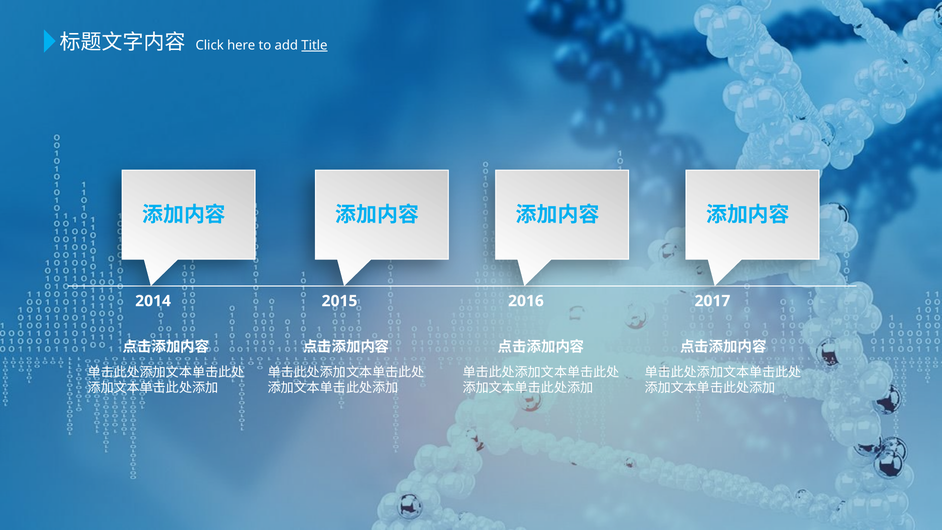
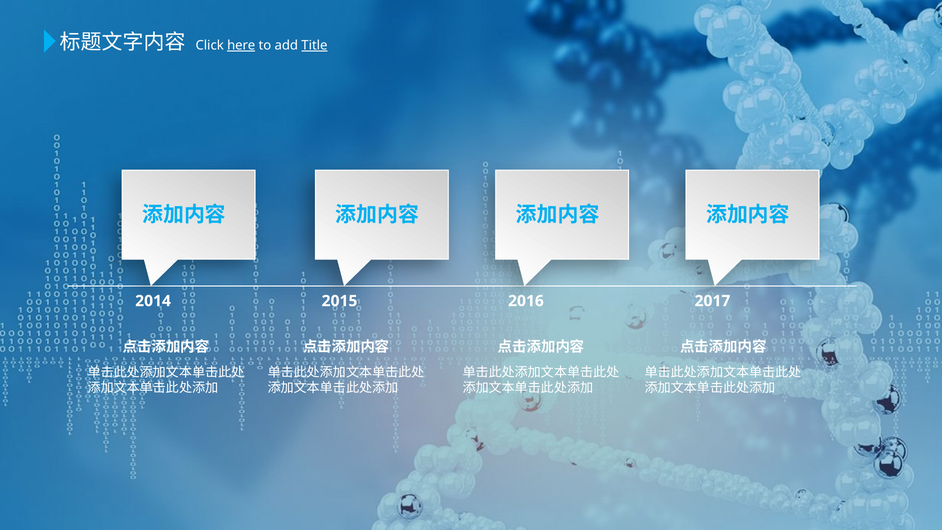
here underline: none -> present (241, 45)
